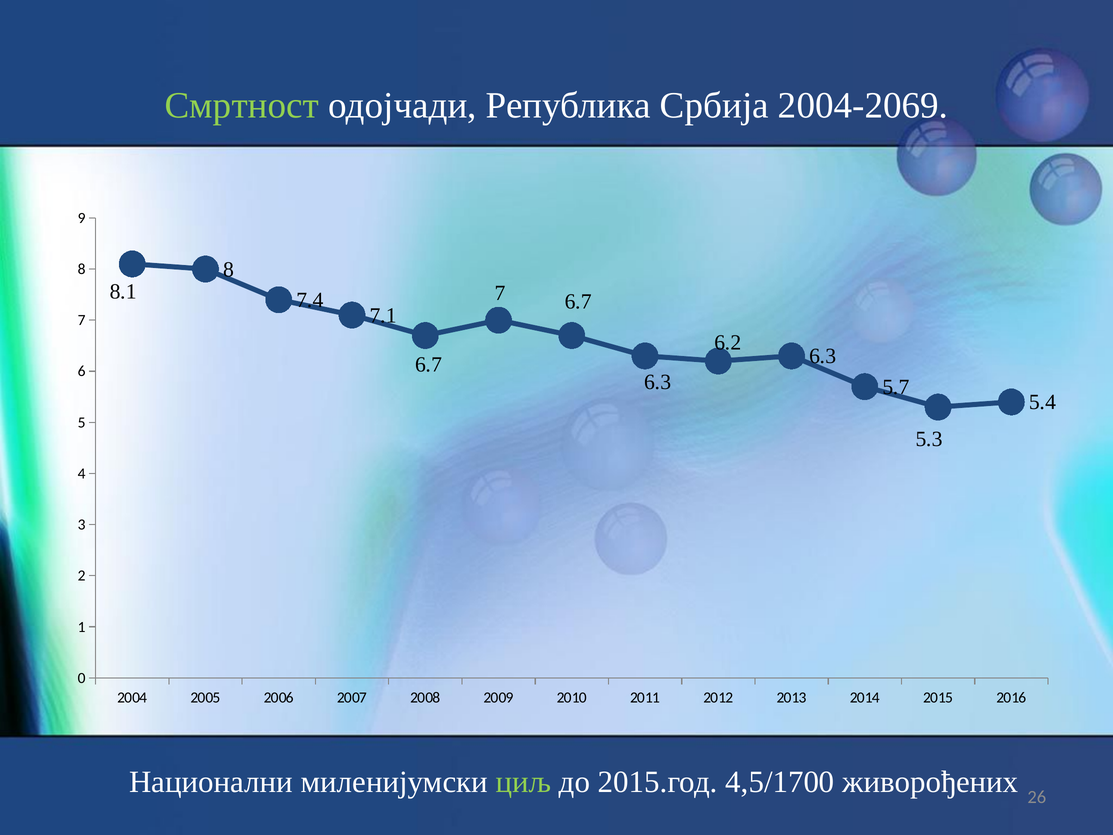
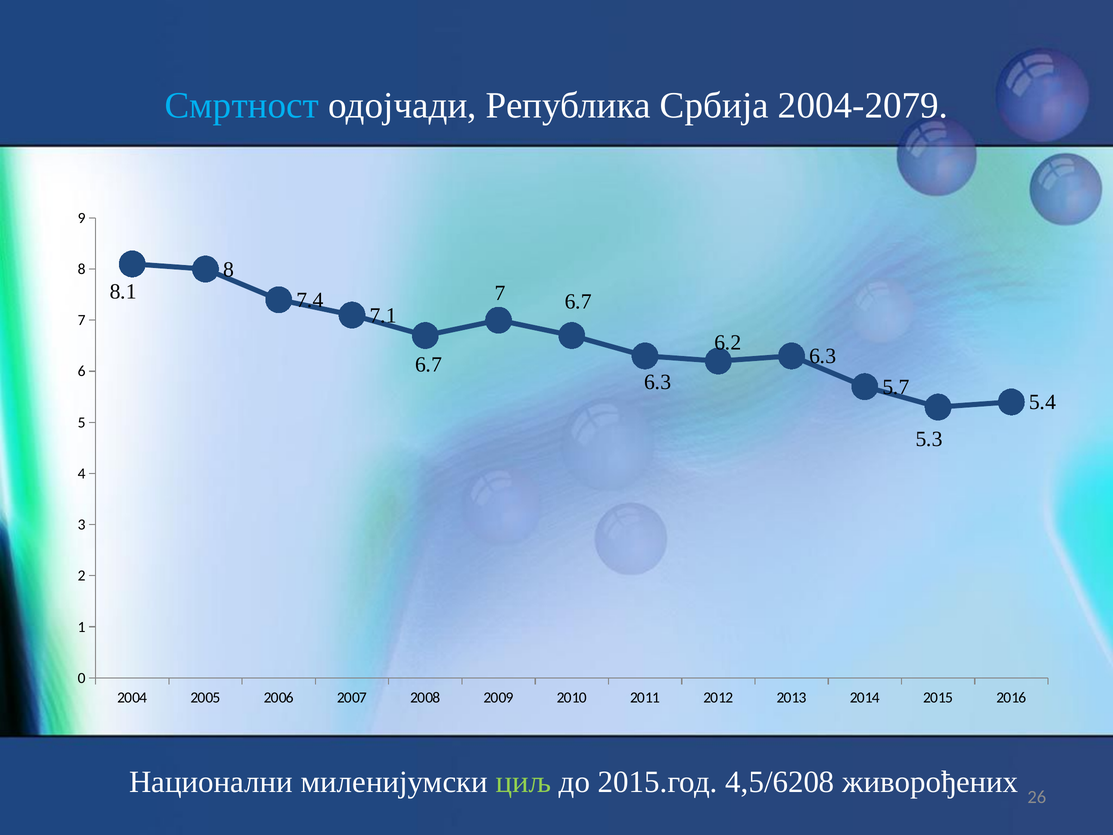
Смртност colour: light green -> light blue (242, 106)
2004-2069: 2004-2069 -> 2004-2079 (863, 106)
4,5/1700: 4,5/1700 -> 4,5/6208 (780, 782)
